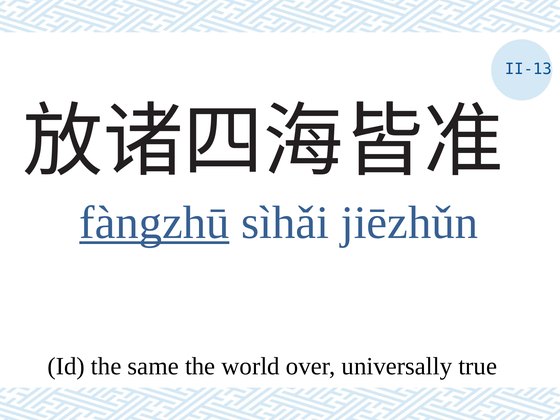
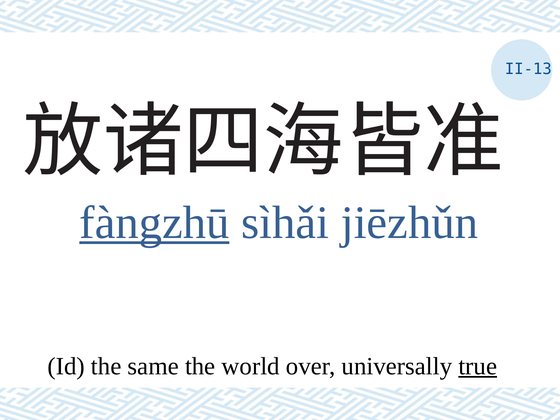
true underline: none -> present (478, 366)
